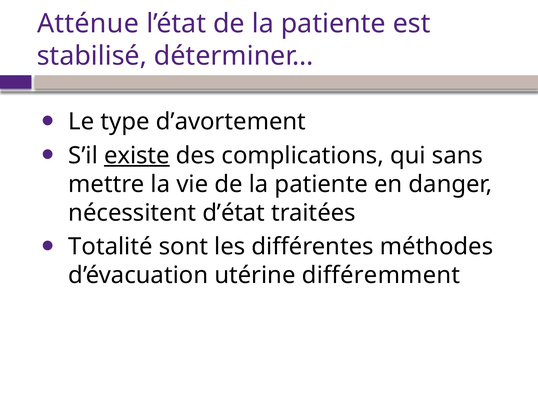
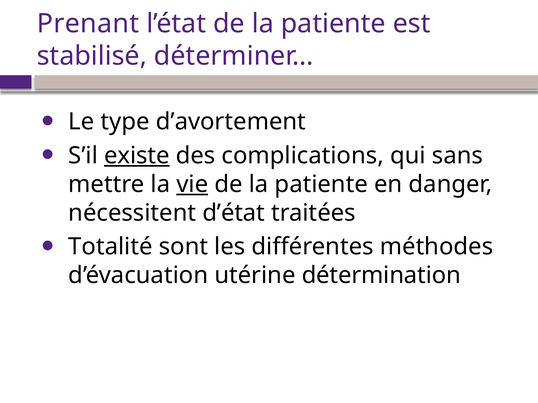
Atténue: Atténue -> Prenant (88, 24)
vie underline: none -> present (192, 184)
différemment: différemment -> détermination (381, 276)
